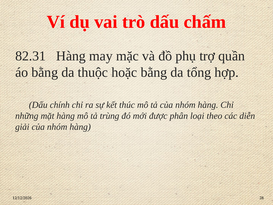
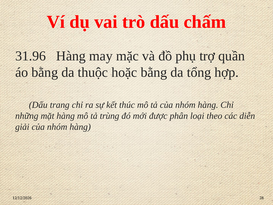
82.31: 82.31 -> 31.96 (31, 56)
chính: chính -> trang (60, 105)
